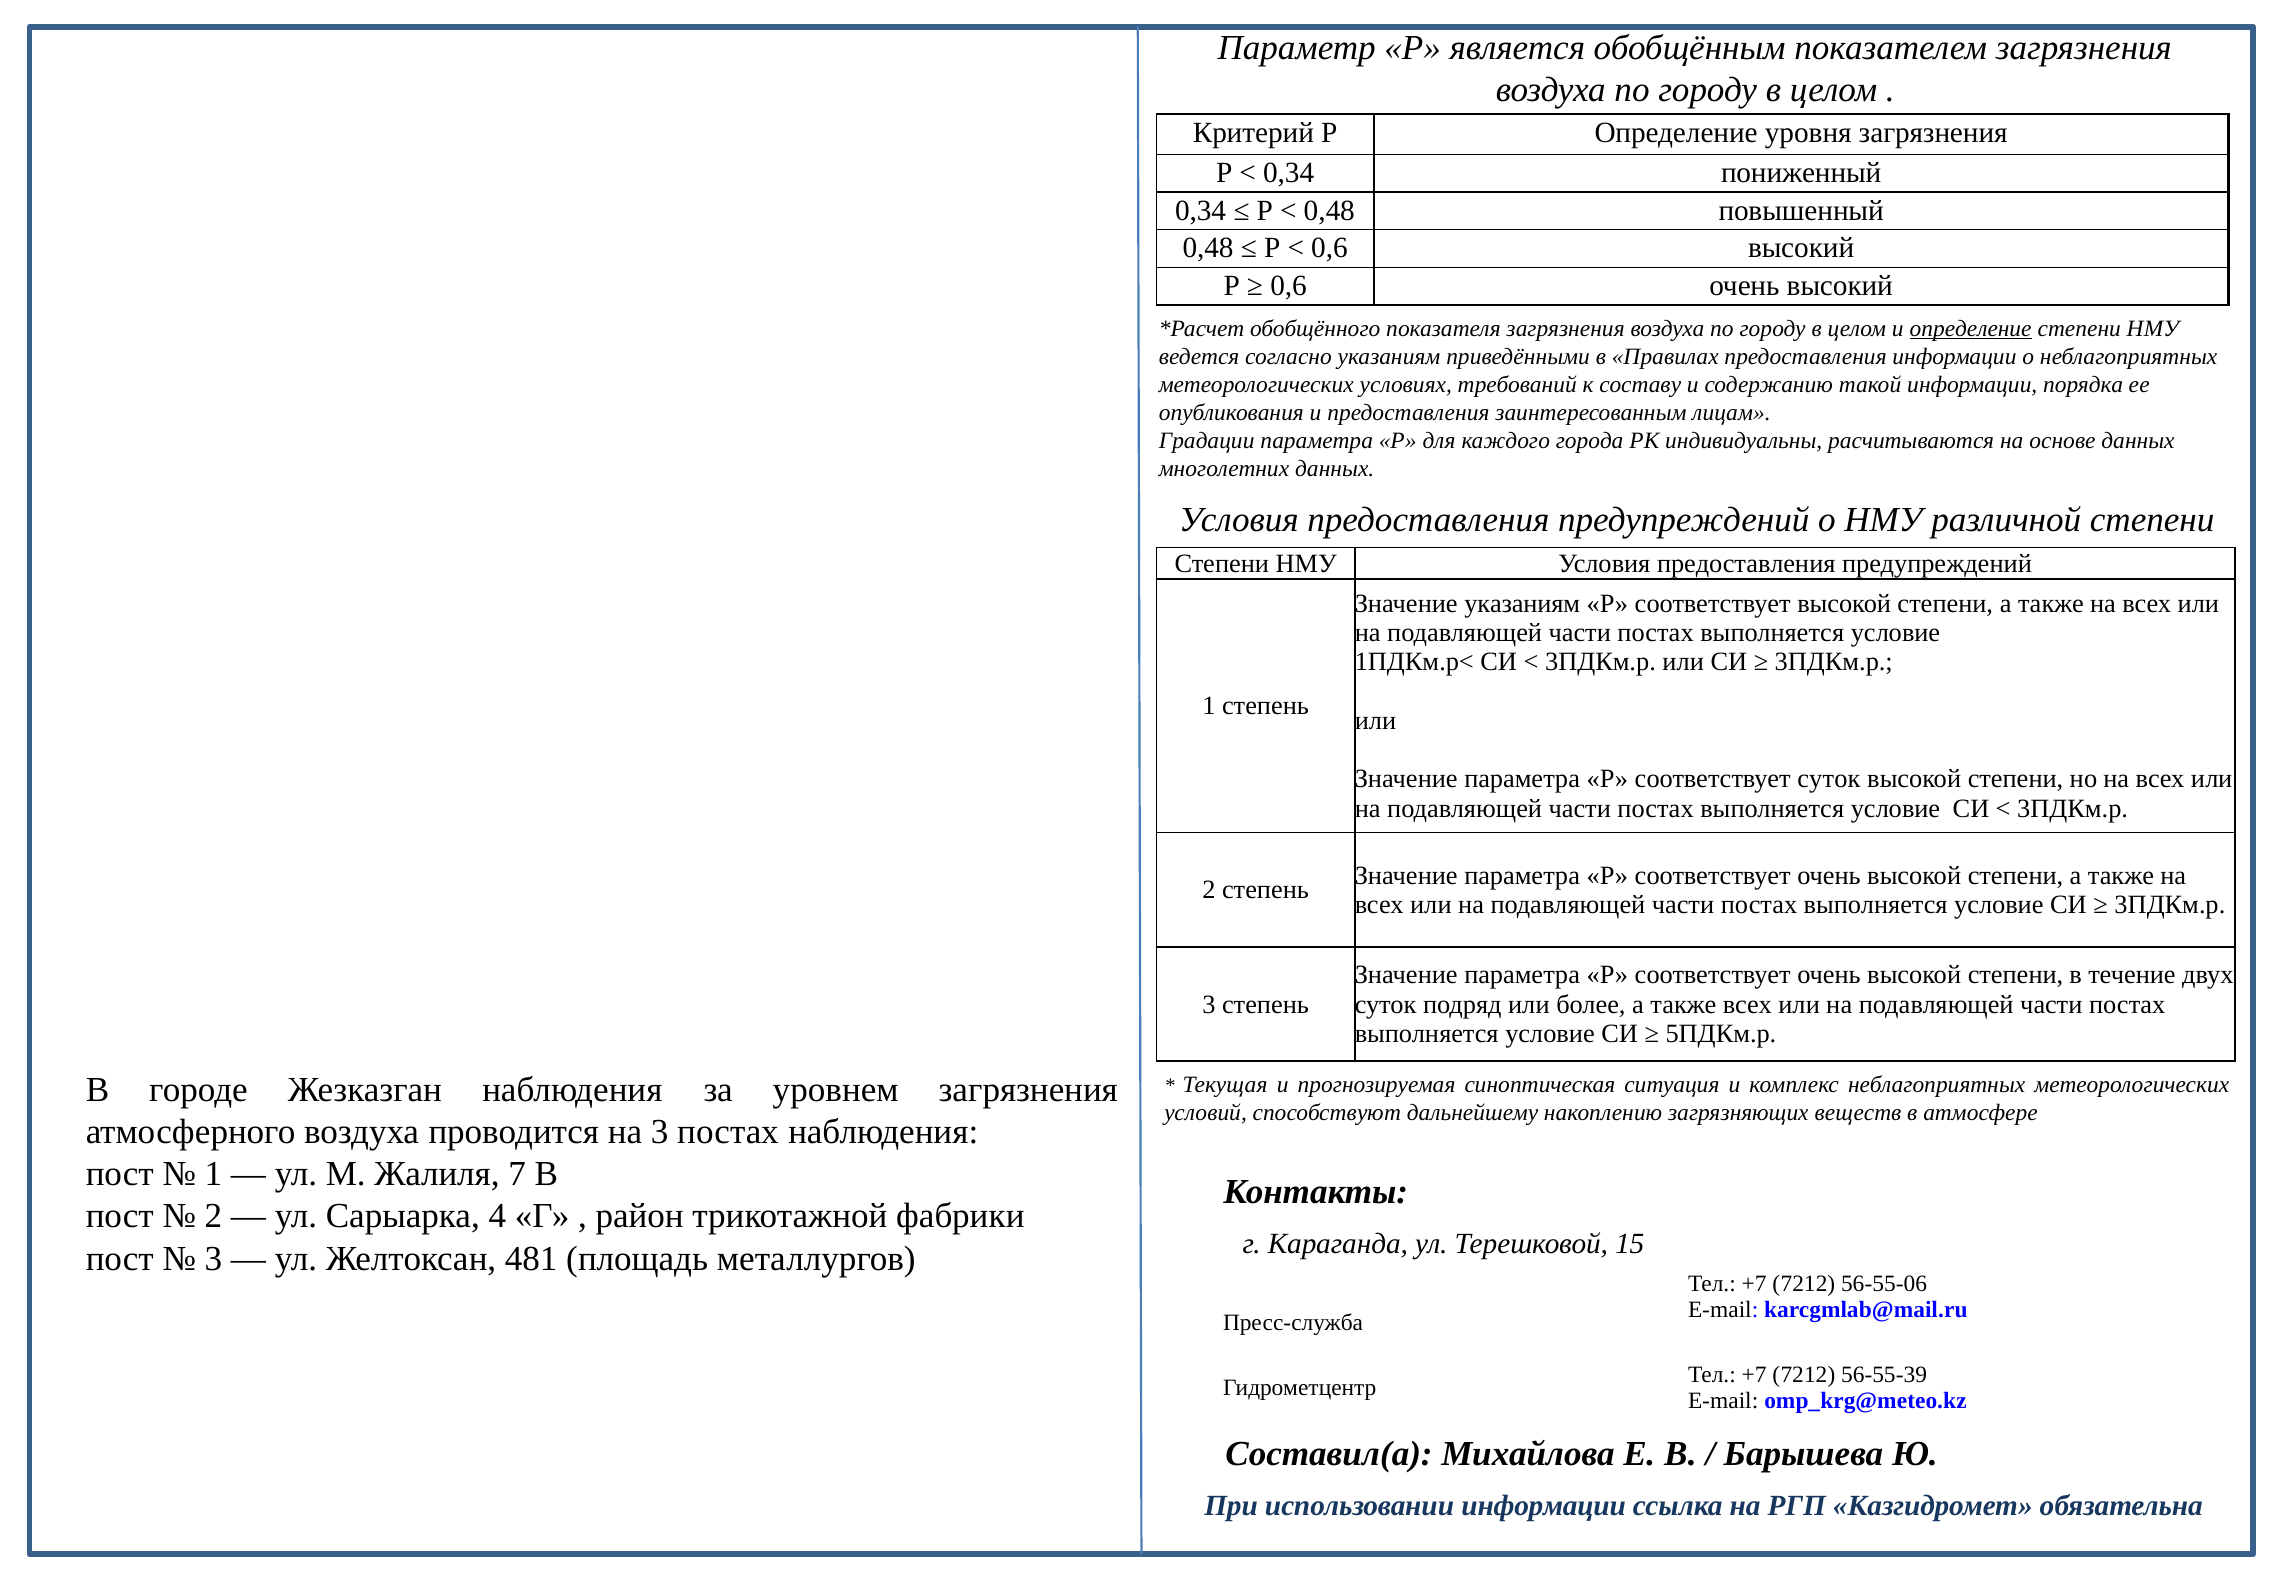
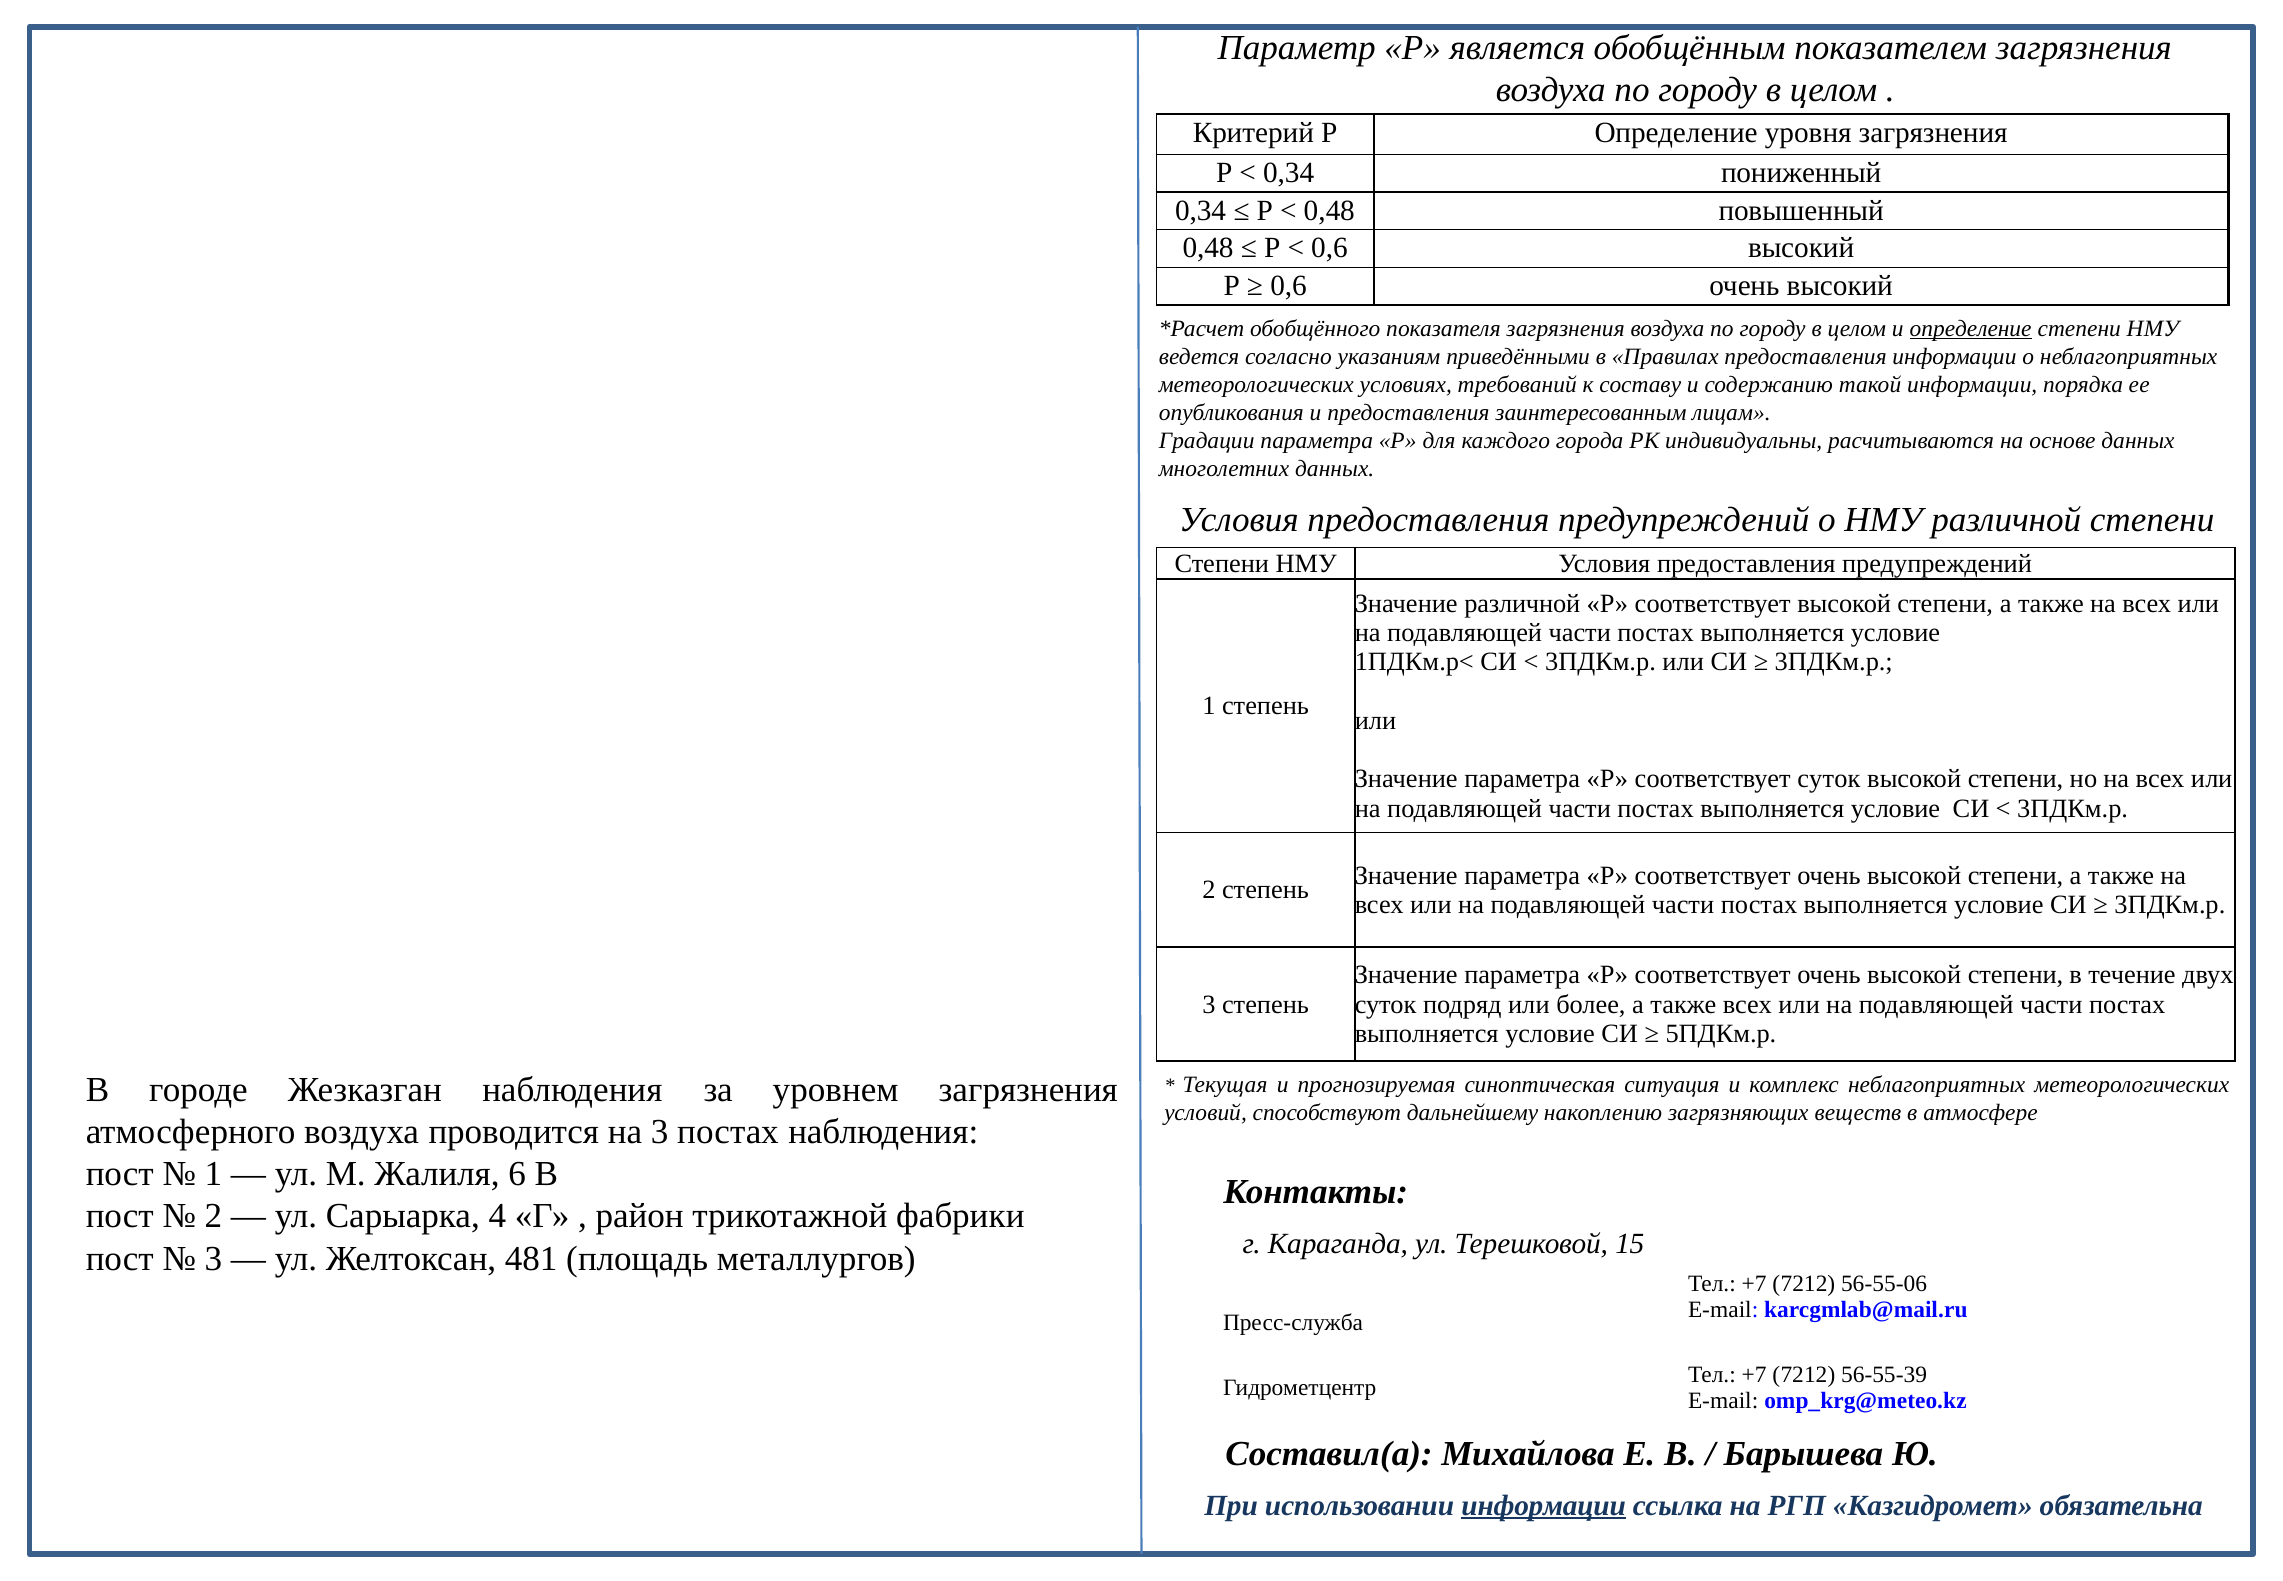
Значение указаниям: указаниям -> различной (1522, 604)
7: 7 -> 6 (517, 1174)
информации underline: none -> present (1544, 1505)
